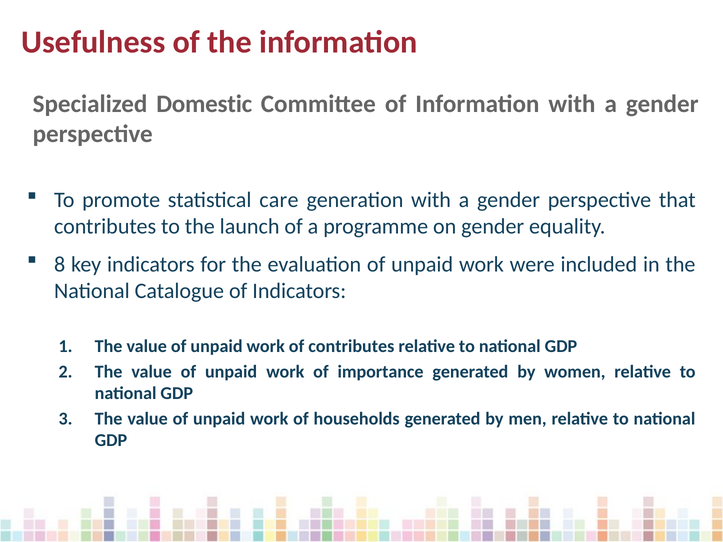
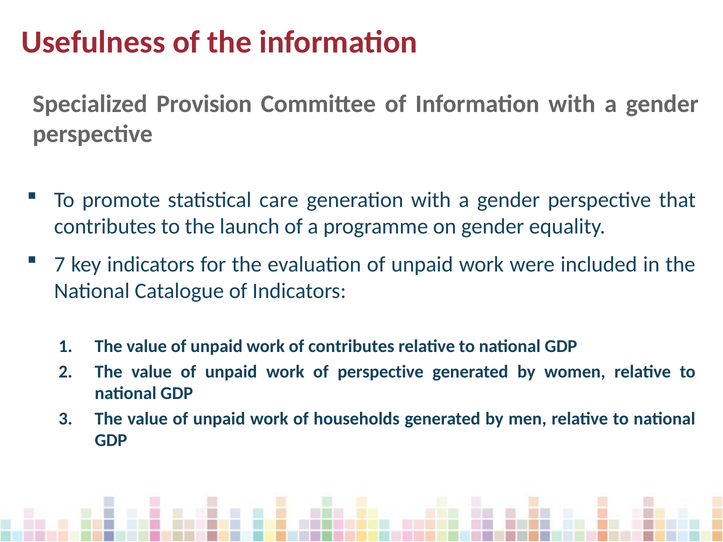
Domestic: Domestic -> Provision (204, 104)
8: 8 -> 7 (60, 264)
of importance: importance -> perspective (381, 372)
